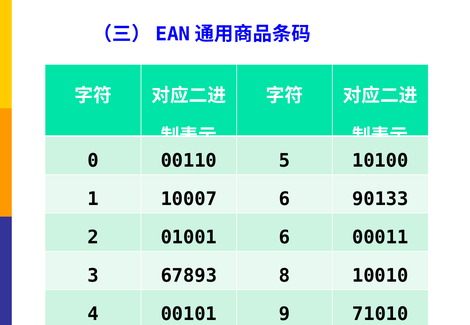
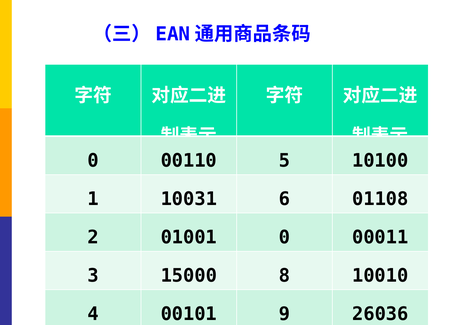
10007: 10007 -> 10031 (189, 199)
90133: 90133 -> 01108 (380, 199)
01001 6: 6 -> 0 (285, 238)
67893: 67893 -> 15000 (189, 276)
71010: 71010 -> 26036 (380, 314)
